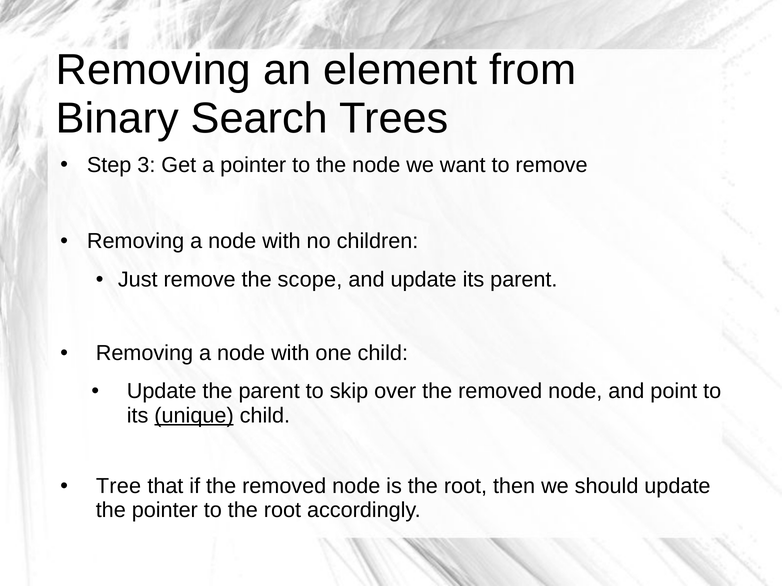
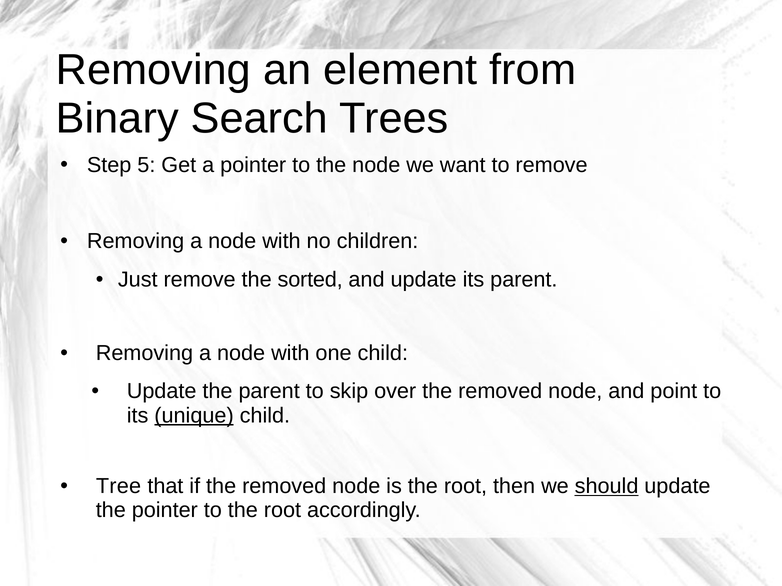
3: 3 -> 5 (146, 165)
scope: scope -> sorted (310, 280)
should underline: none -> present (607, 486)
